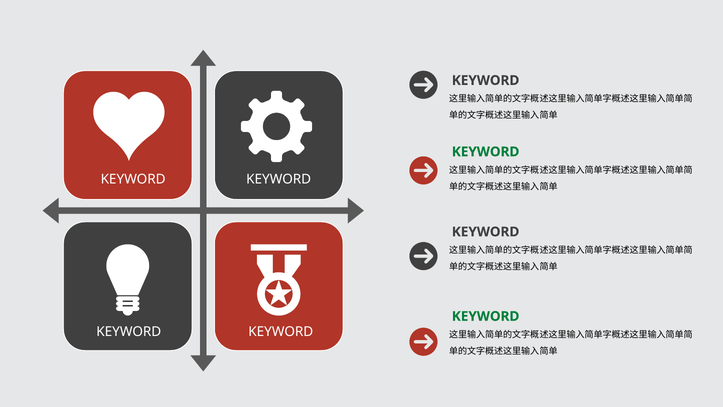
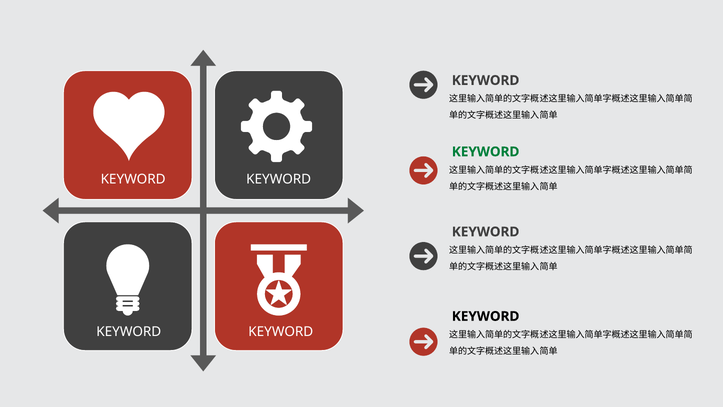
KEYWORD colour: green -> black (486, 316)
